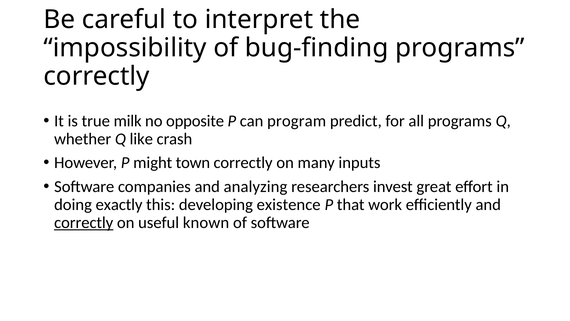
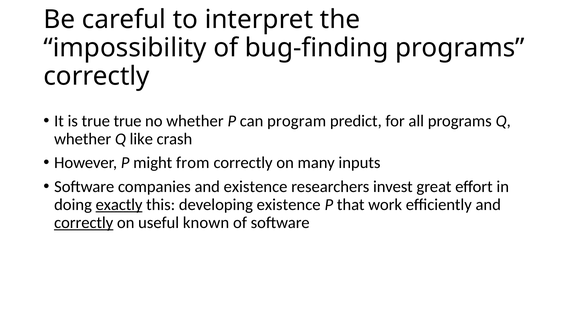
true milk: milk -> true (128, 121)
no opposite: opposite -> whether (195, 121)
town: town -> from (193, 163)
and analyzing: analyzing -> existence (256, 186)
exactly underline: none -> present (119, 204)
